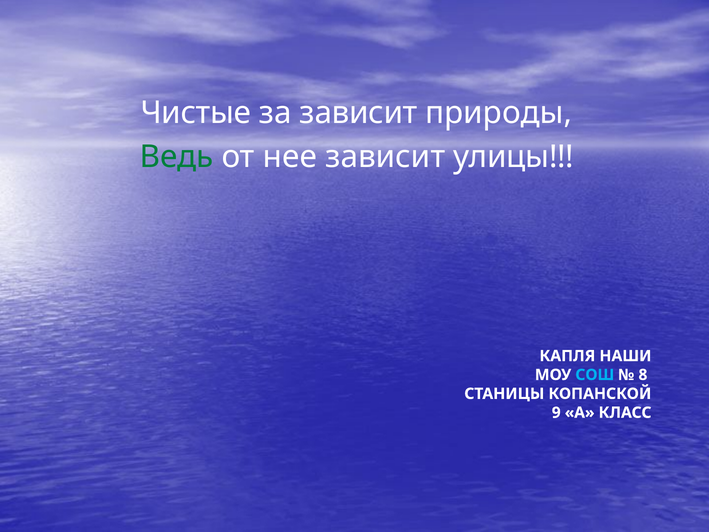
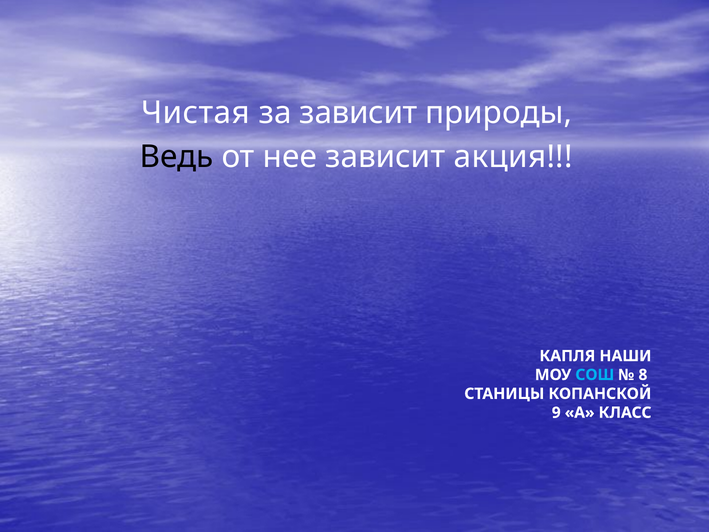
Чистые: Чистые -> Чистая (196, 113)
Ведь colour: green -> black (177, 157)
улицы: улицы -> акция (513, 157)
